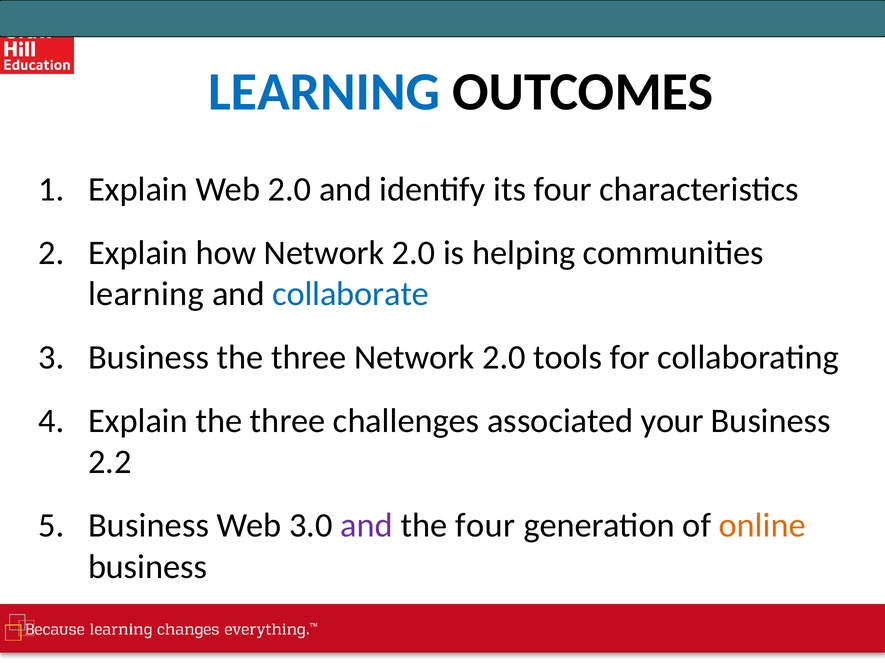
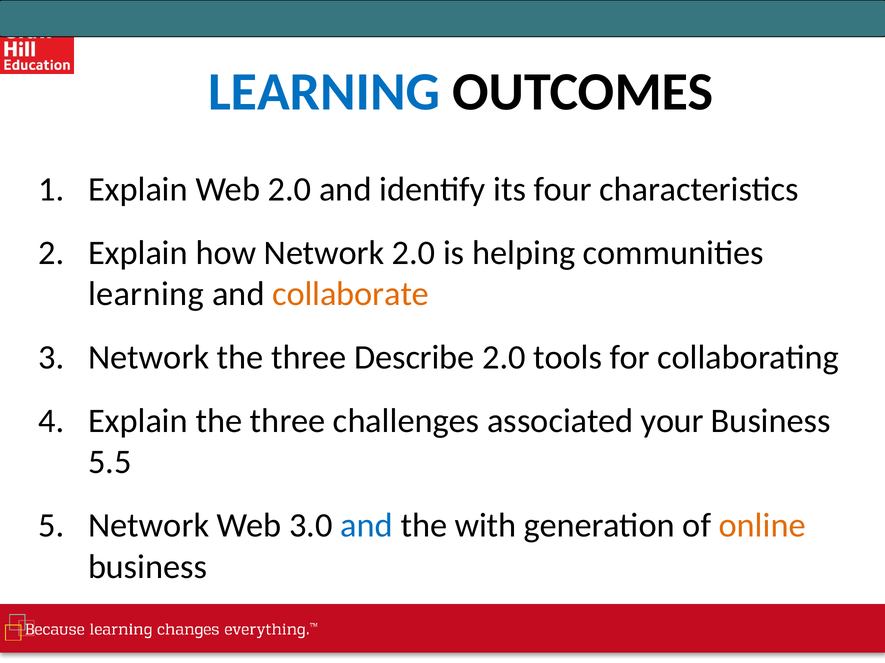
collaborate colour: blue -> orange (351, 294)
Business: Business -> Network (149, 358)
three Network: Network -> Describe (414, 358)
2.2: 2.2 -> 5.5 (110, 463)
Business: Business -> Network (149, 526)
and colour: purple -> blue (367, 526)
the four: four -> with (486, 526)
